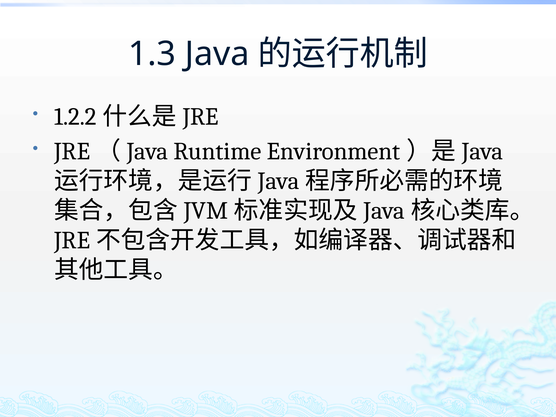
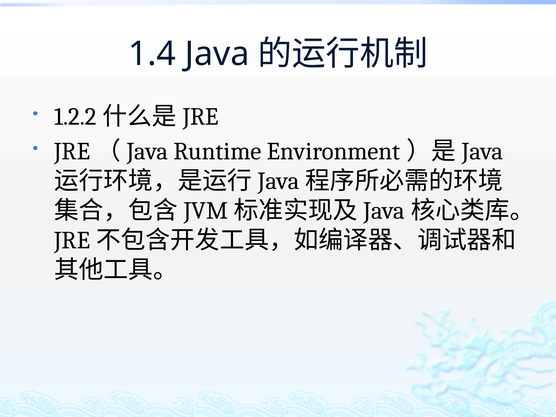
1.3: 1.3 -> 1.4 (152, 54)
